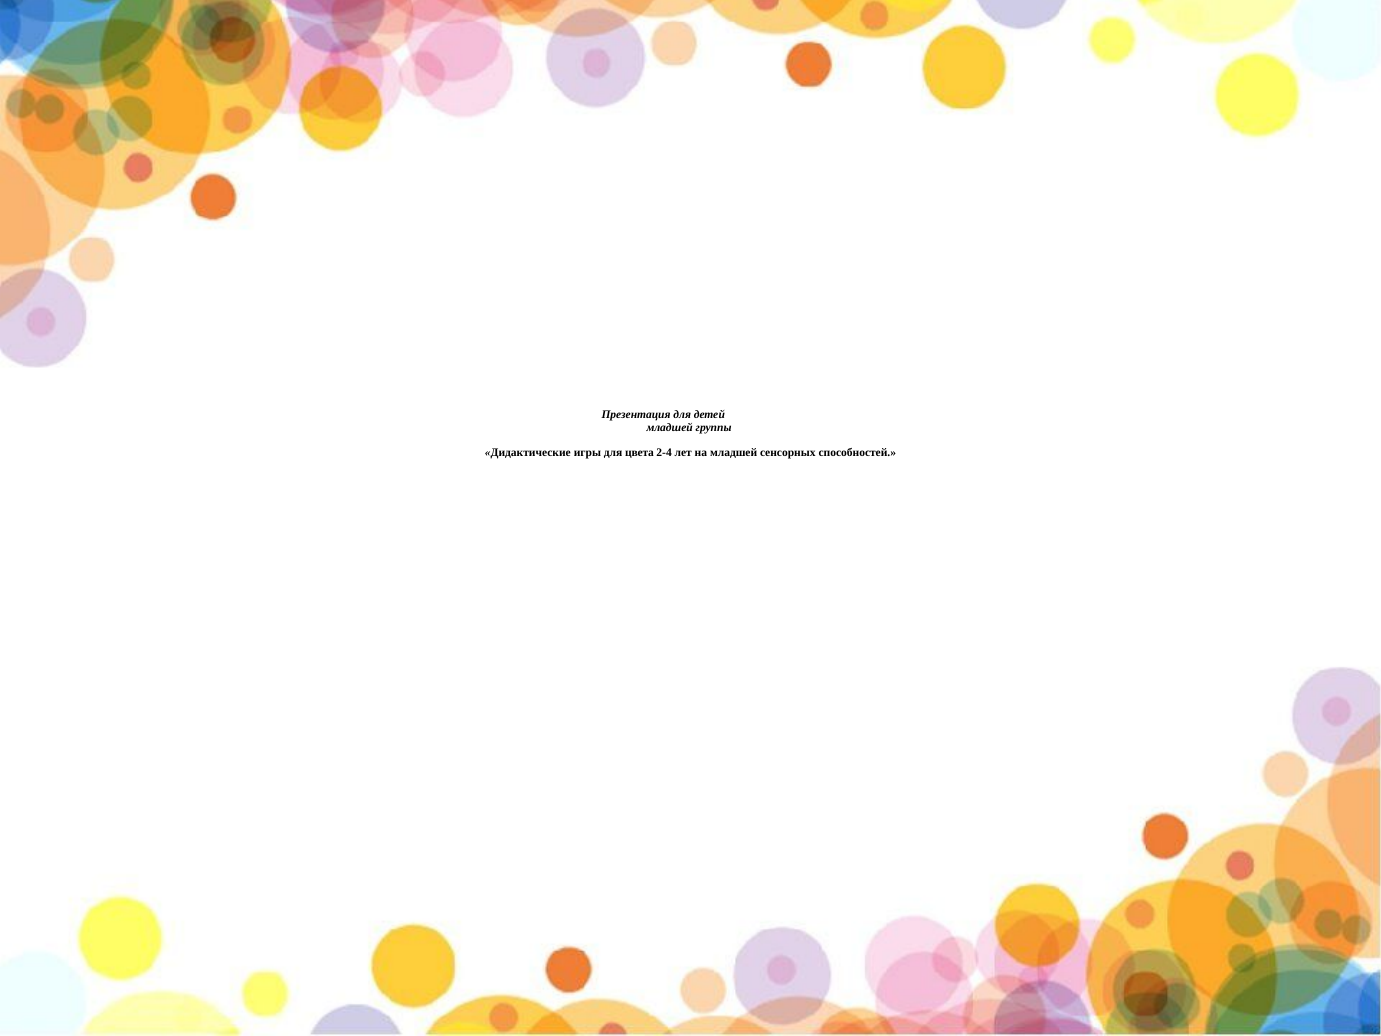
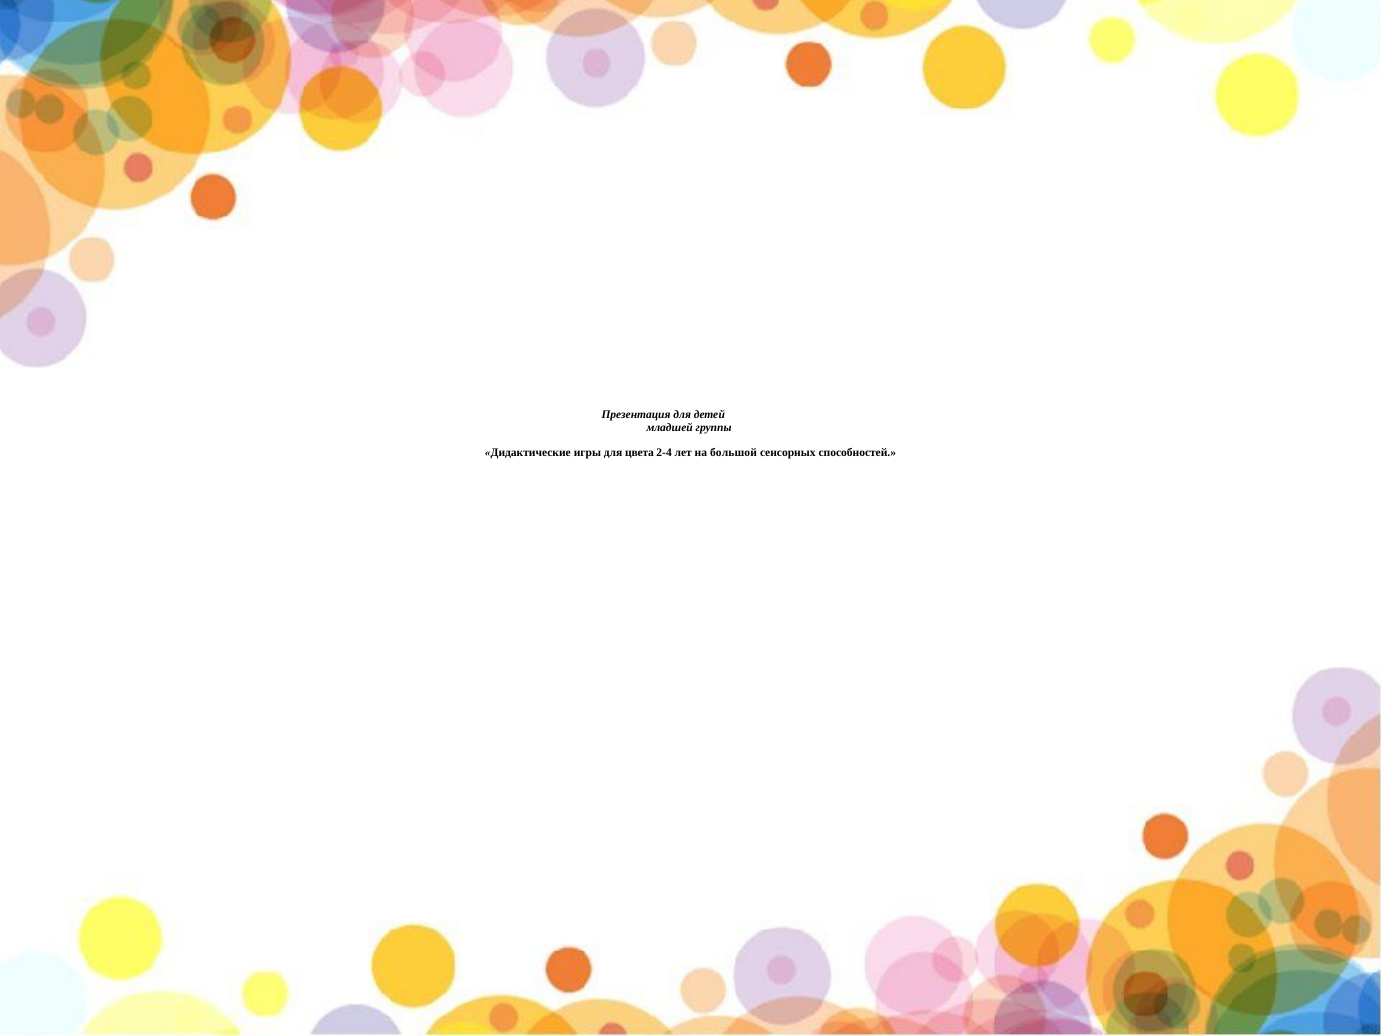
на младшей: младшей -> большой (734, 452)
